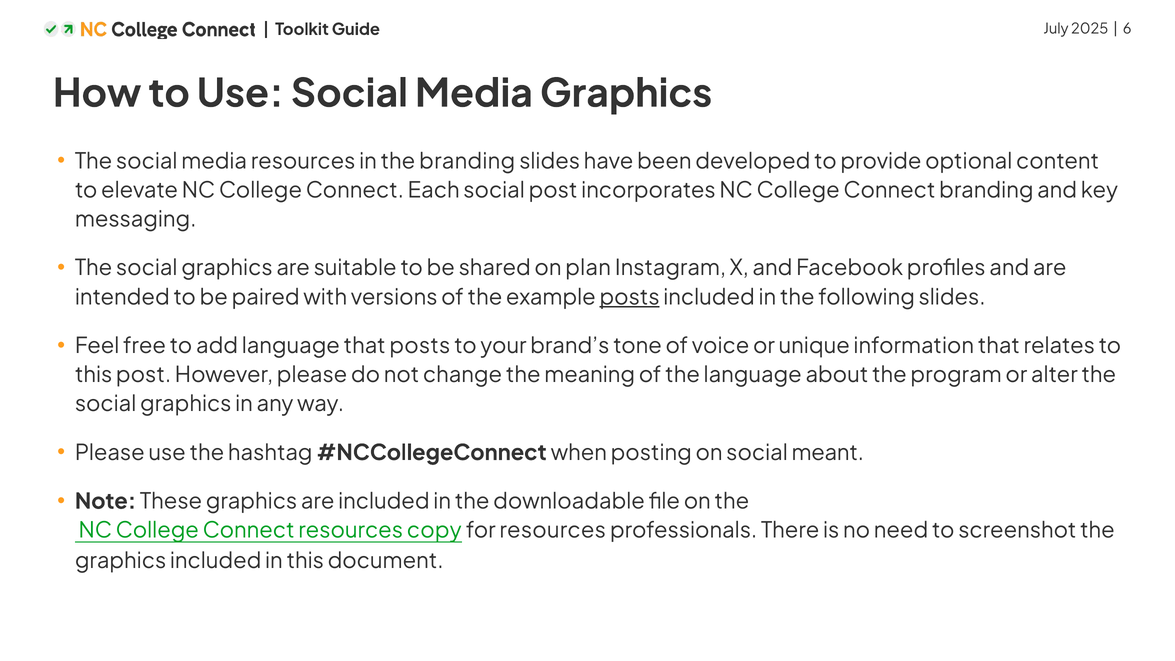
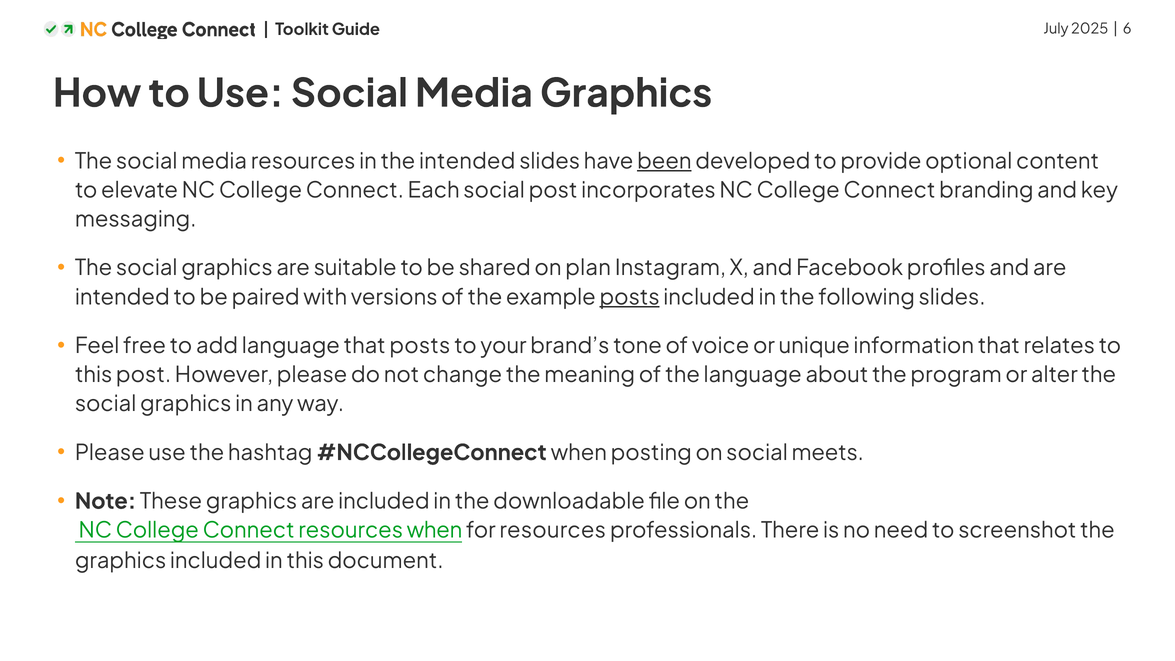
the branding: branding -> intended (467, 161)
been underline: none -> present (664, 161)
meant: meant -> meets (828, 453)
resources copy: copy -> when (434, 531)
